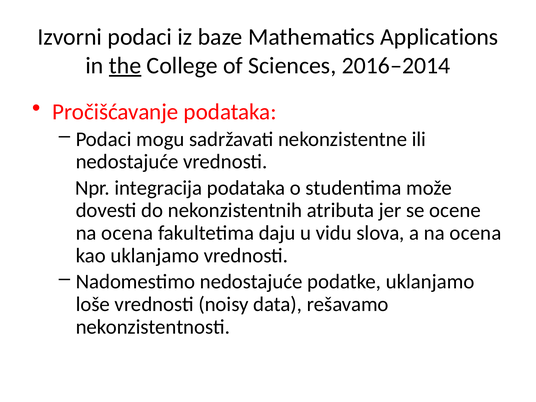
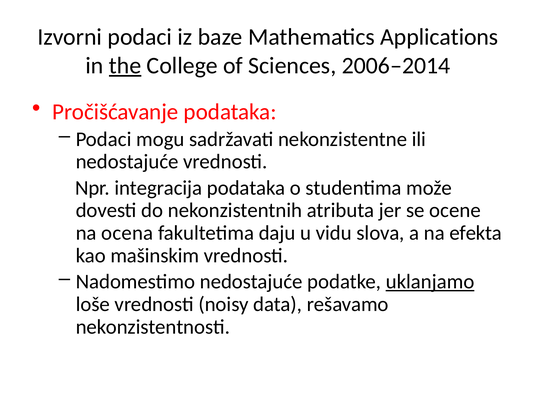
2016‒2014: 2016‒2014 -> 2006‒2014 (396, 66)
a na ocena: ocena -> efekta (476, 233)
kao uklanjamo: uklanjamo -> mašinskim (155, 255)
uklanjamo underline: none -> present (430, 282)
